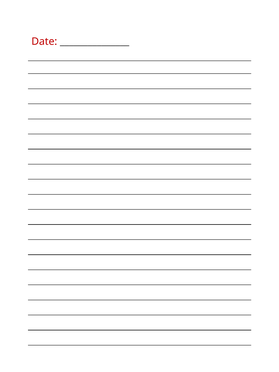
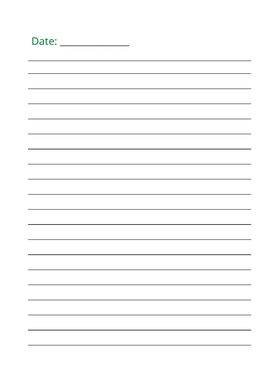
Date colour: red -> green (44, 42)
